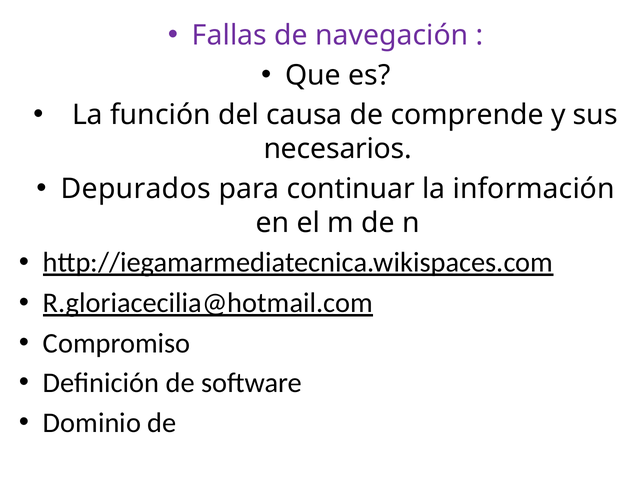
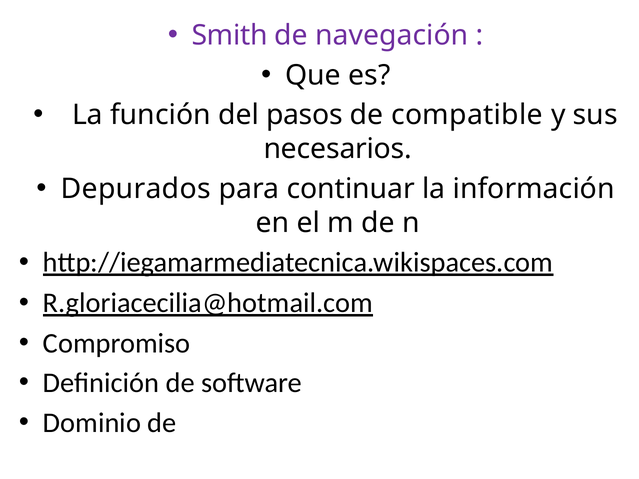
Fallas: Fallas -> Smith (230, 35)
causa: causa -> pasos (304, 115)
comprende: comprende -> compatible (467, 115)
